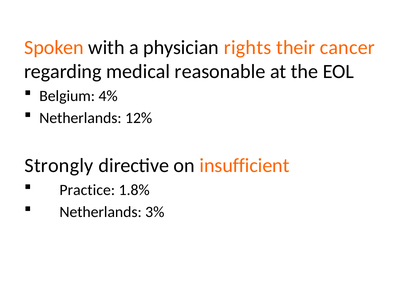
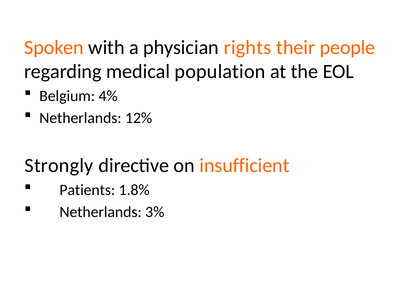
cancer: cancer -> people (348, 48)
reasonable: reasonable -> population (220, 72)
Practice: Practice -> Patients (87, 190)
